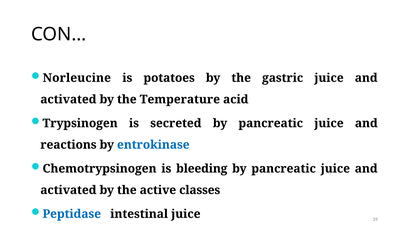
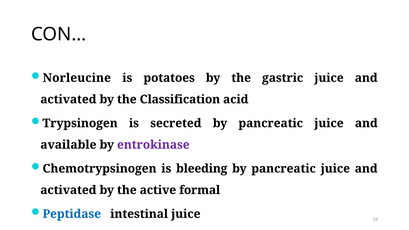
Temperature: Temperature -> Classification (180, 99)
reactions: reactions -> available (68, 145)
entrokinase colour: blue -> purple (153, 145)
classes: classes -> formal (200, 190)
